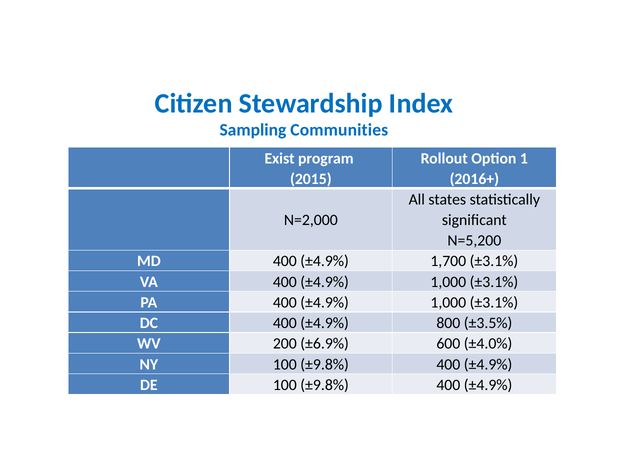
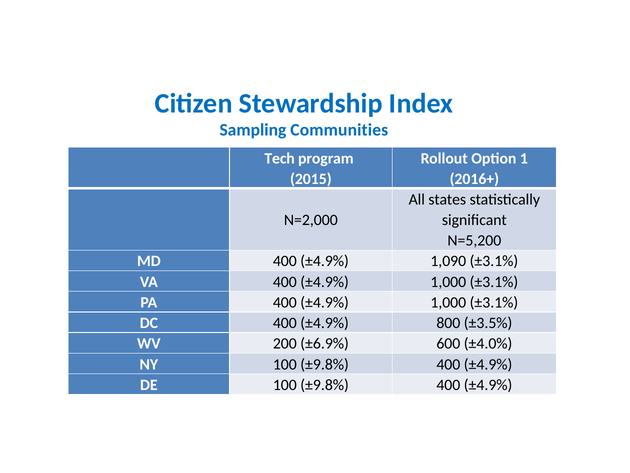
Exist: Exist -> Tech (280, 158)
1,700: 1,700 -> 1,090 (448, 261)
